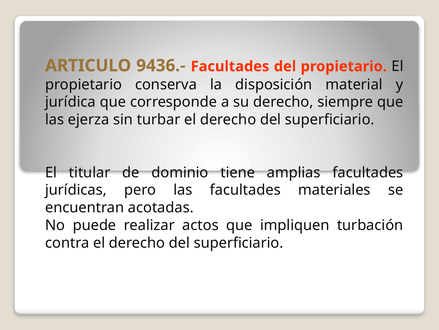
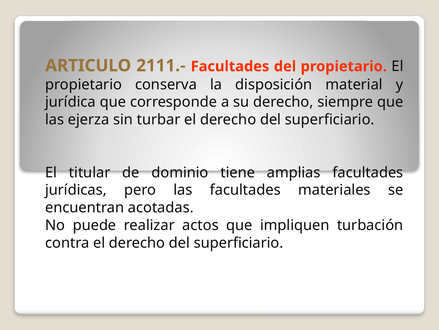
9436.-: 9436.- -> 2111.- (161, 65)
